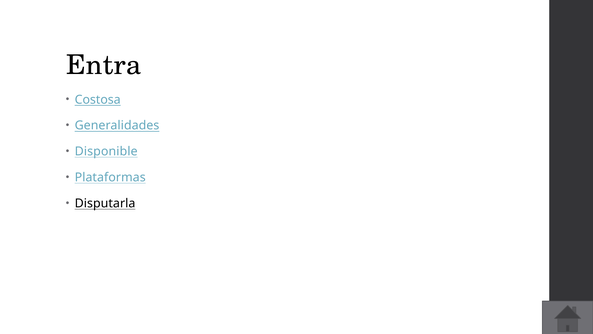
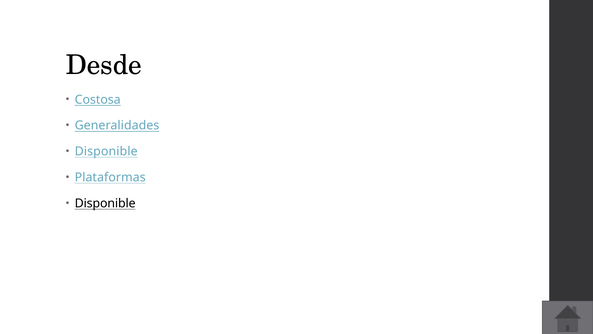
Entra: Entra -> Desde (104, 65)
Disputarla: Disputarla -> Disponible (105, 203)
